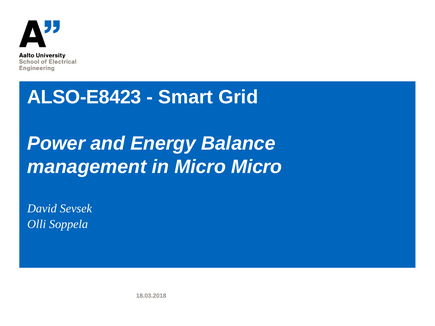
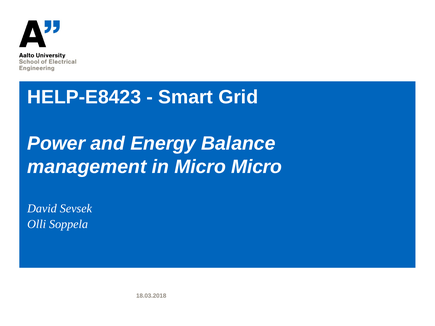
ALSO-E8423: ALSO-E8423 -> HELP-E8423 (84, 97)
